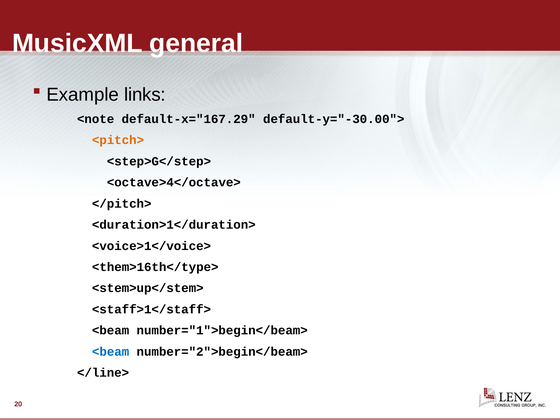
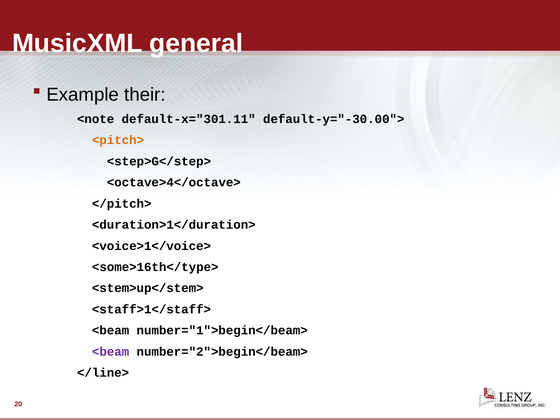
links: links -> their (145, 95)
default-x="167.29: default-x="167.29 -> default-x="301.11 (189, 119)
<them>16th</type>: <them>16th</type> -> <some>16th</type> (155, 267)
<beam colour: blue -> purple (111, 352)
